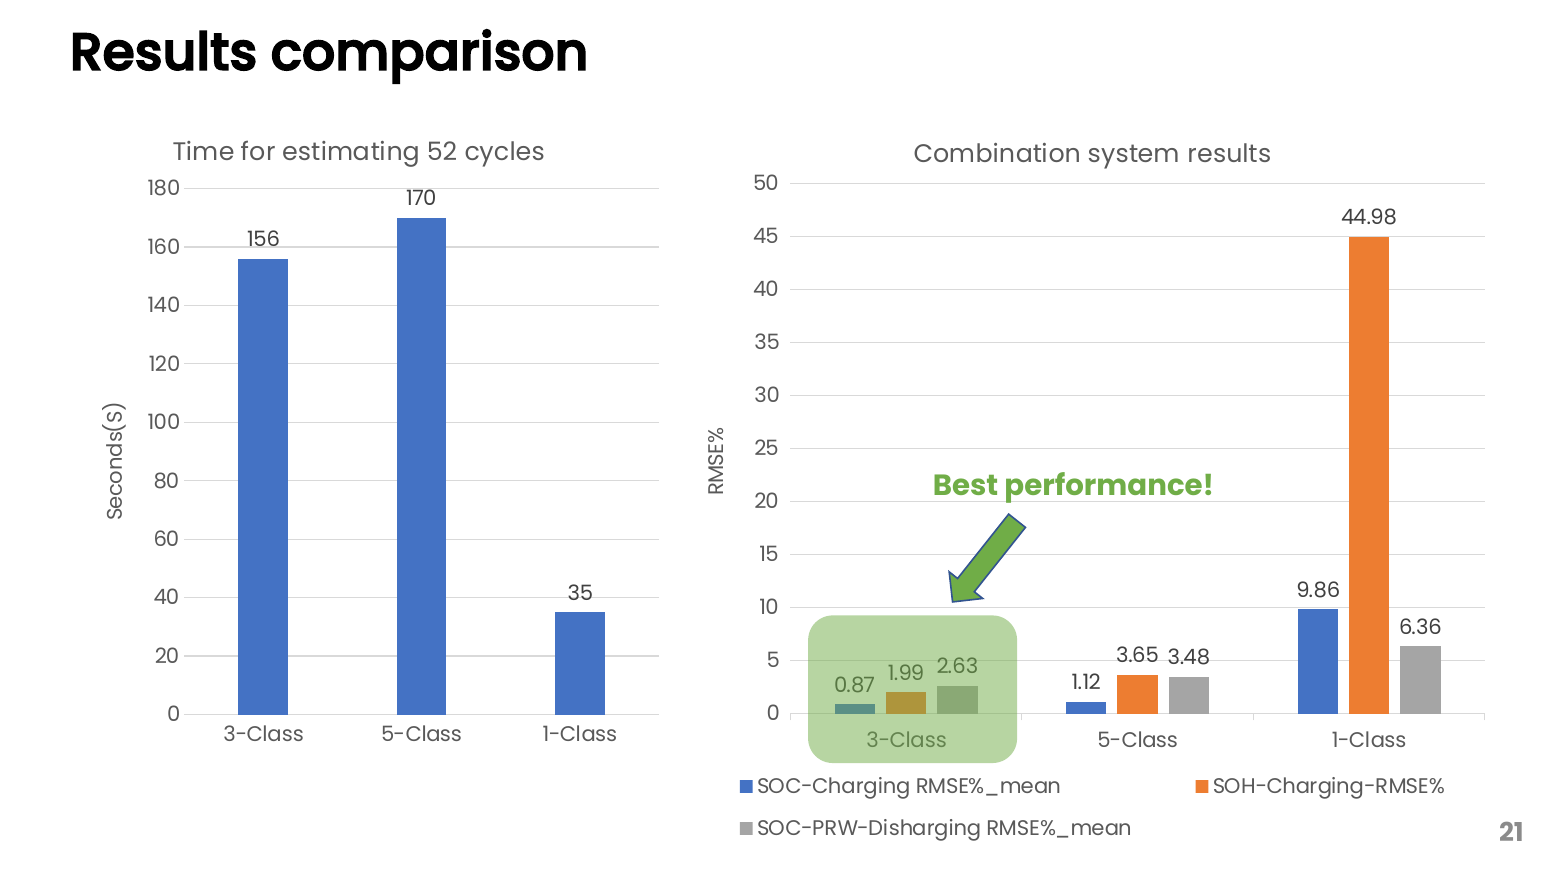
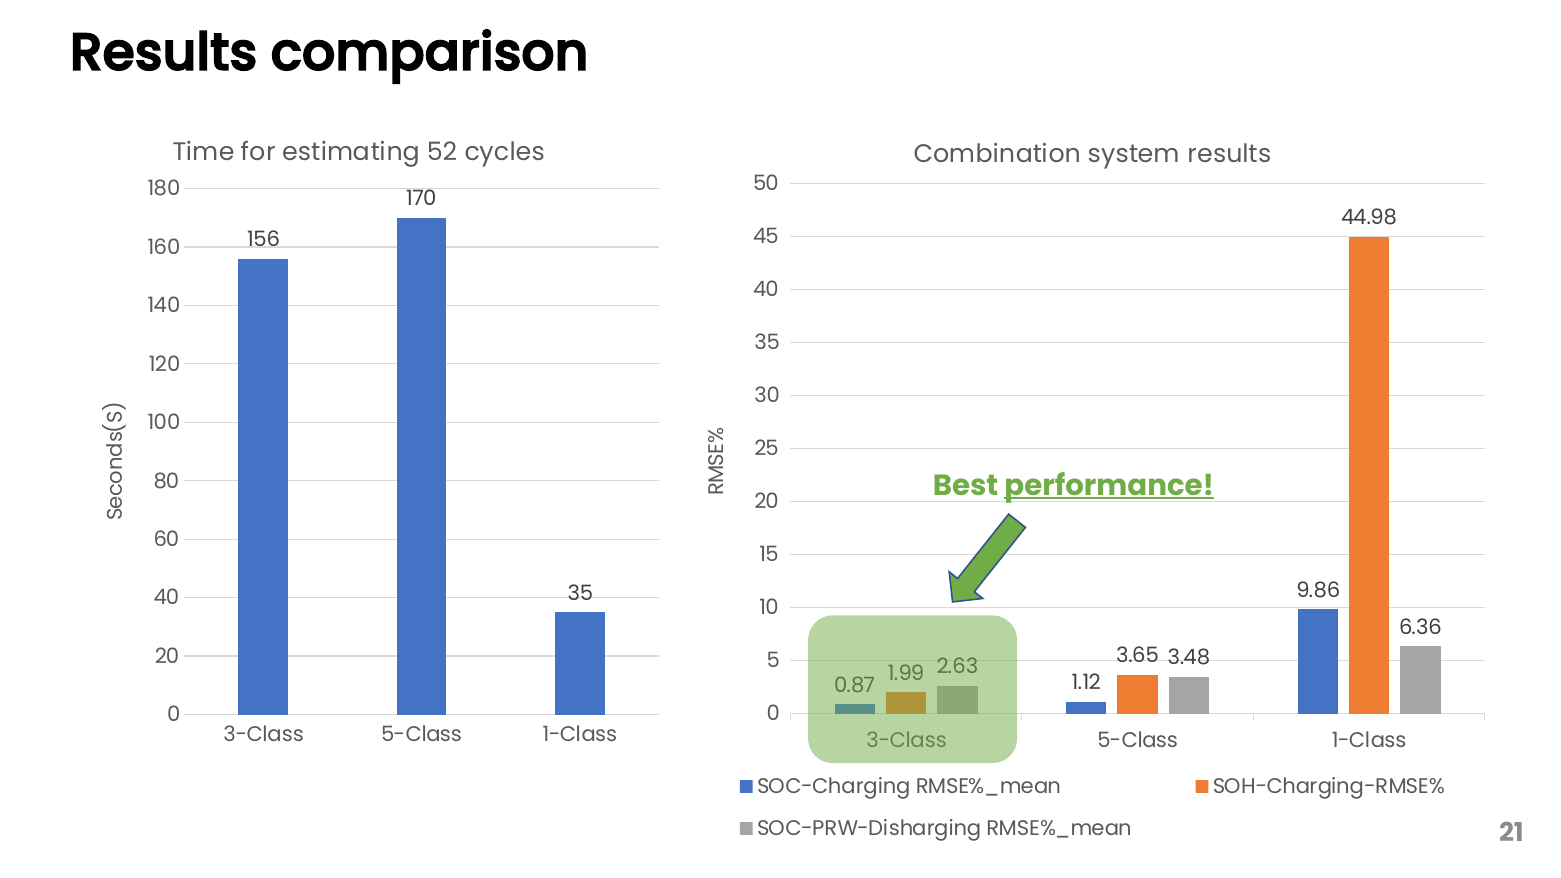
performance underline: none -> present (1109, 486)
